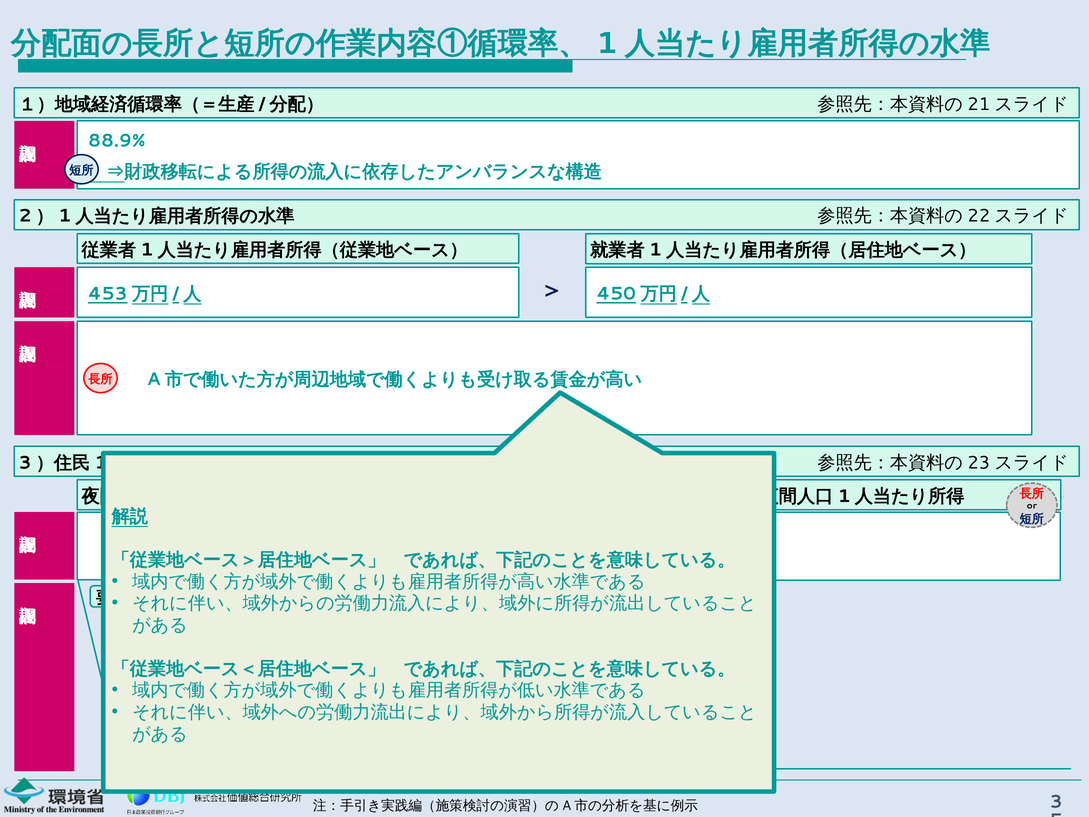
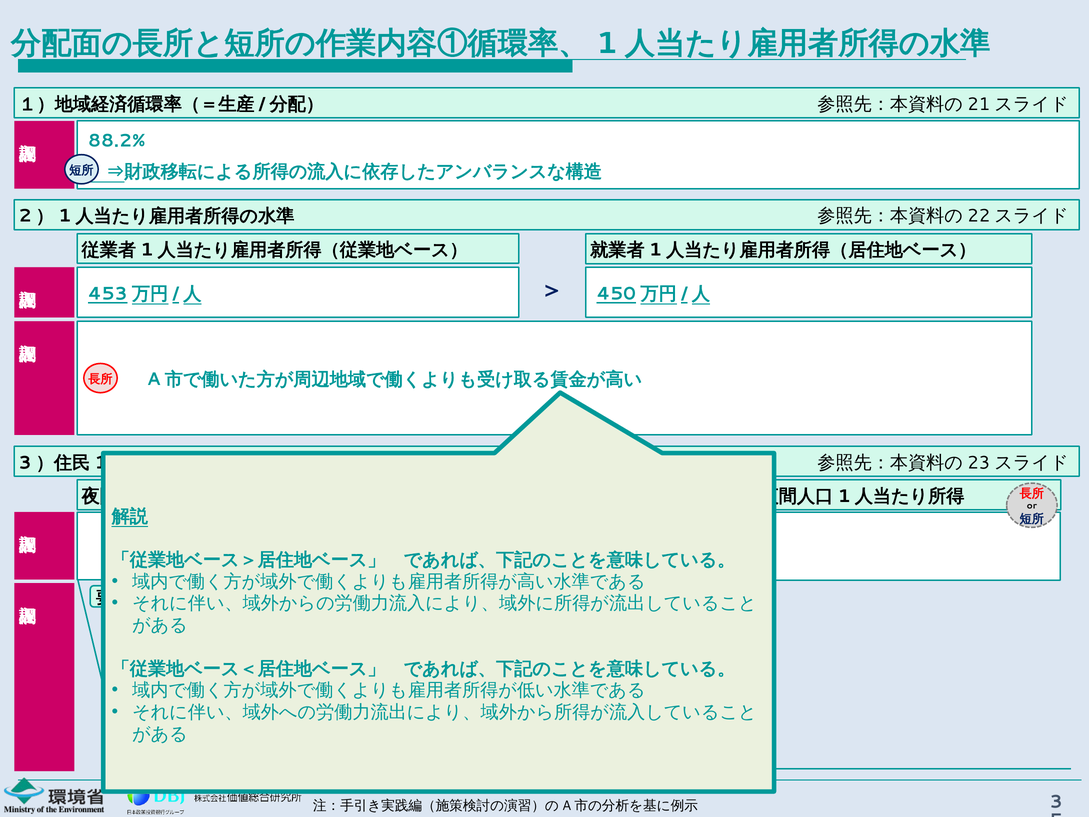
88.9%: 88.9% -> 88.2% (117, 141)
